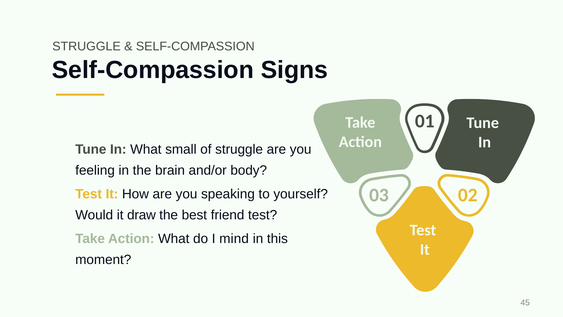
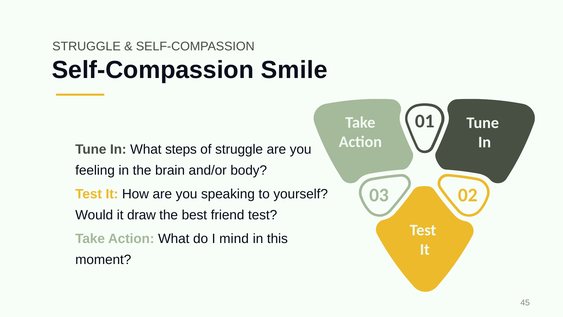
Signs: Signs -> Smile (294, 70)
small: small -> steps (181, 149)
